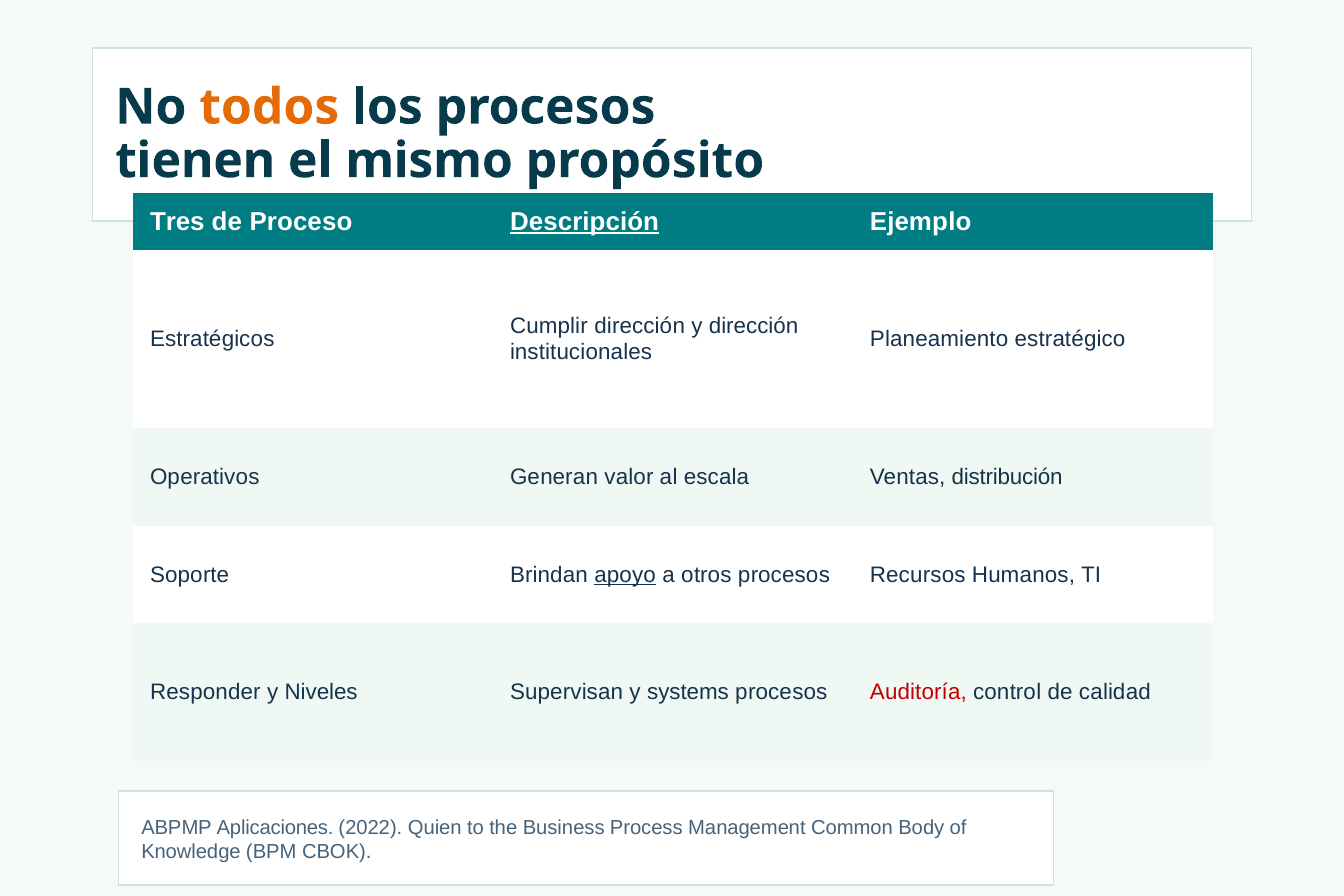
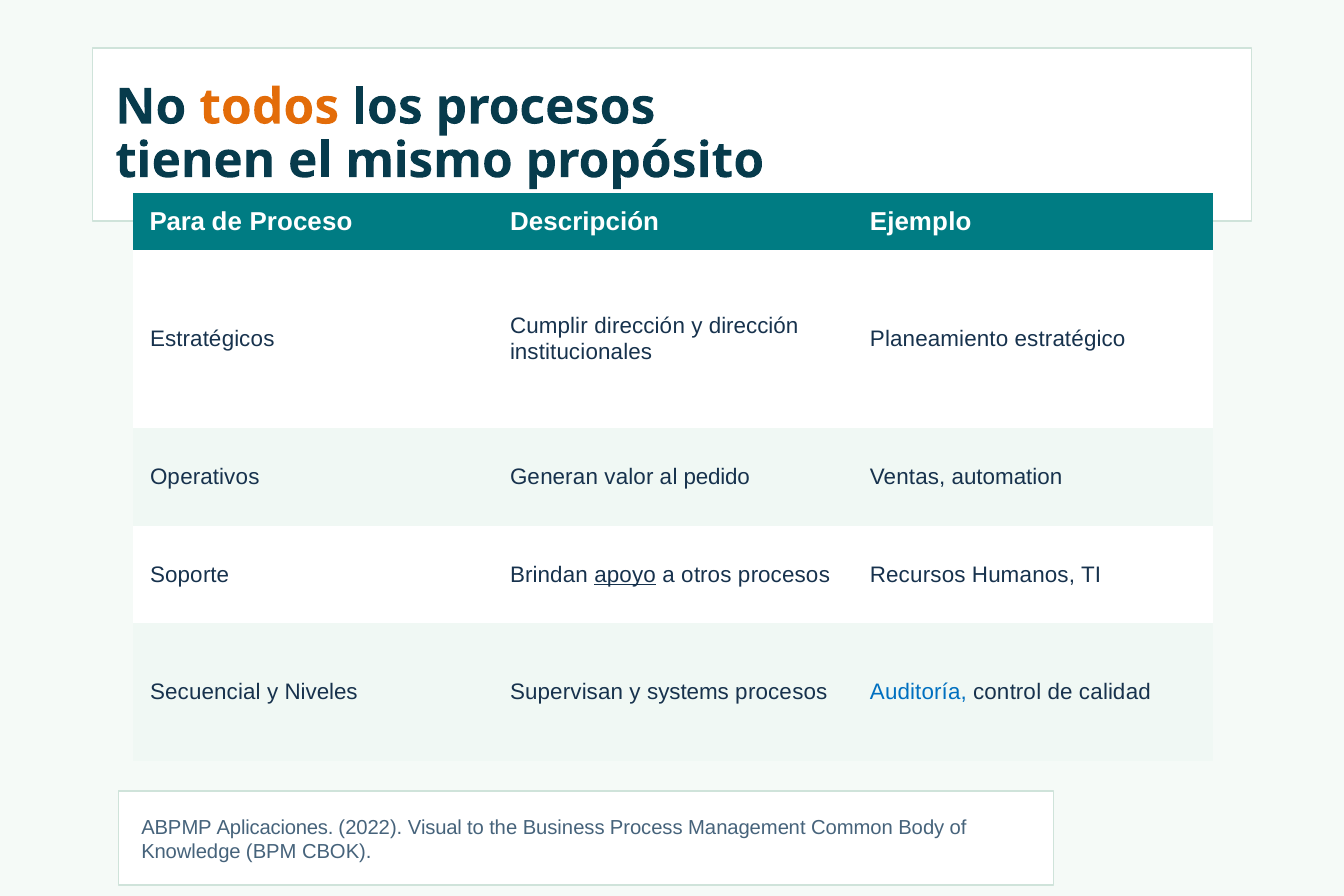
Tres: Tres -> Para (177, 222)
Descripción underline: present -> none (585, 222)
escala: escala -> pedido (717, 477)
distribución: distribución -> automation (1007, 477)
Responder: Responder -> Secuencial (205, 692)
Auditoría colour: red -> blue (918, 692)
Quien: Quien -> Visual (435, 827)
